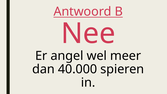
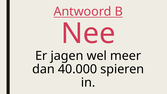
angel: angel -> jagen (67, 56)
